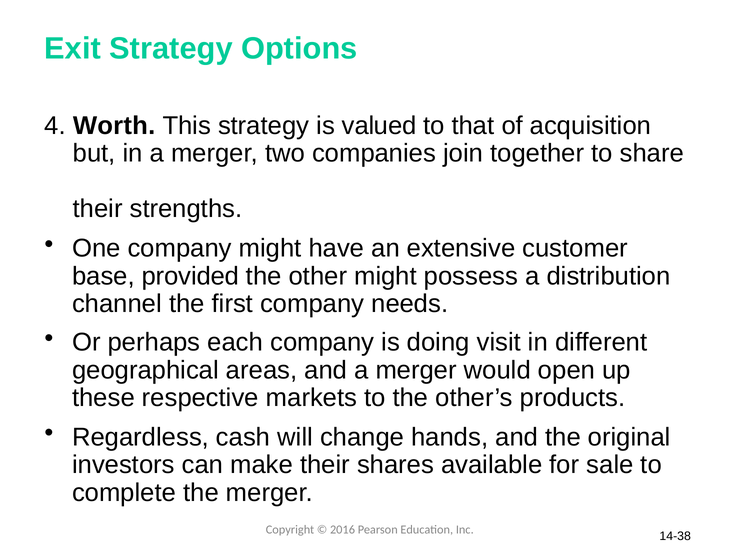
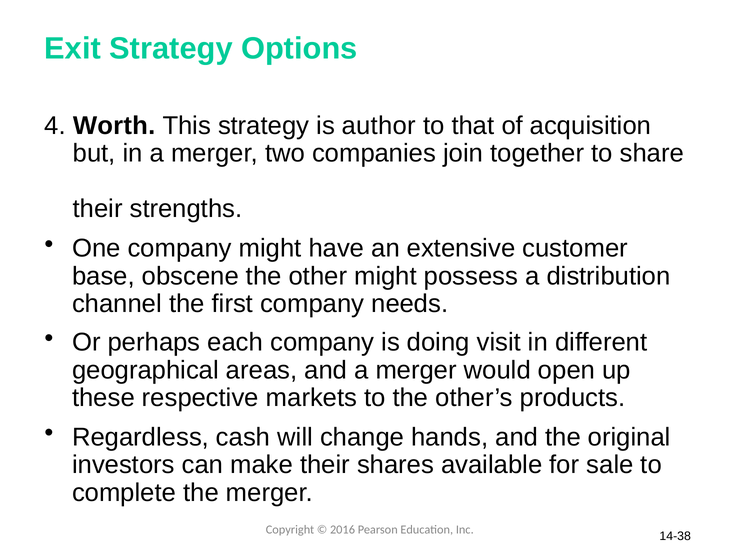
valued: valued -> author (379, 126)
provided: provided -> obscene (190, 276)
